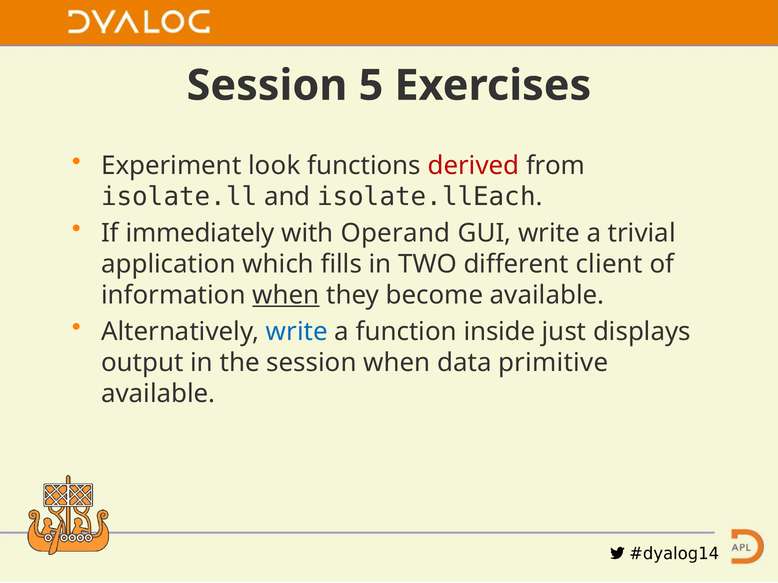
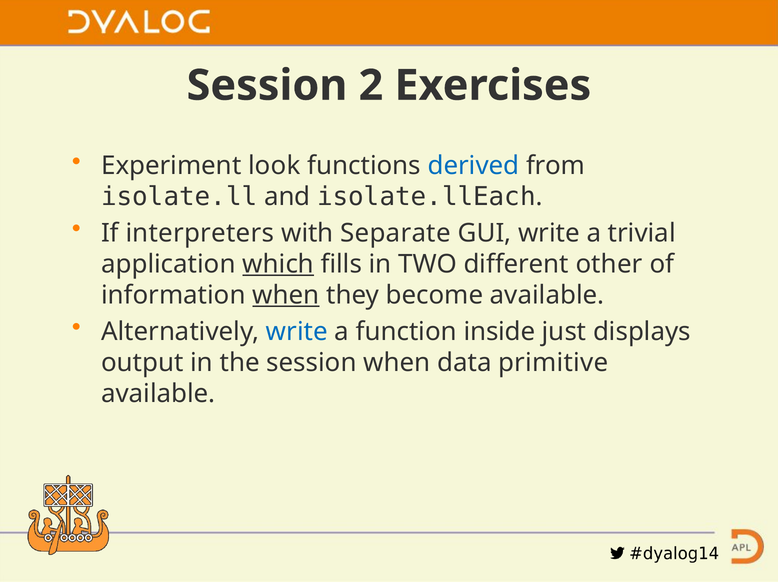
5: 5 -> 2 (371, 86)
derived colour: red -> blue (473, 166)
immediately: immediately -> interpreters (200, 233)
Operand: Operand -> Separate (396, 233)
which underline: none -> present (278, 264)
client: client -> other (609, 264)
